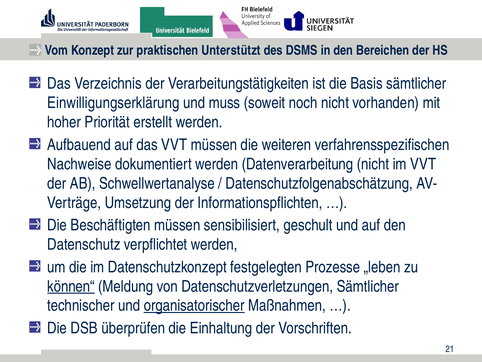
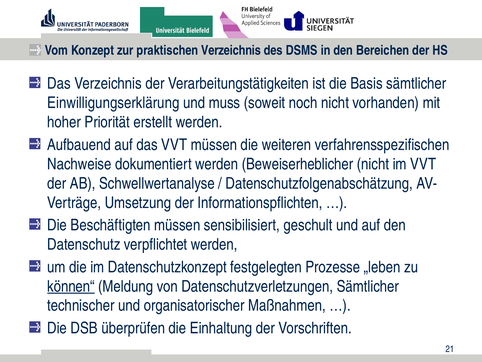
praktischen Unterstützt: Unterstützt -> Verzeichnis (231, 50)
Datenverarbeitung: Datenverarbeitung -> Beweiserheblicher (298, 164)
organisatorischer underline: present -> none (194, 305)
